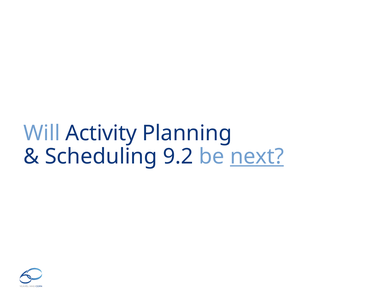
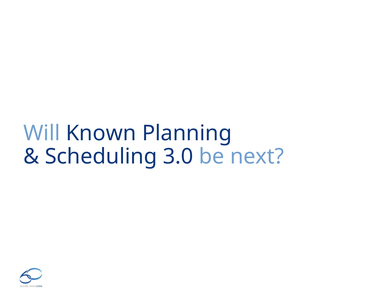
Activity: Activity -> Known (101, 133)
9.2: 9.2 -> 3.0 (178, 157)
next underline: present -> none (257, 157)
